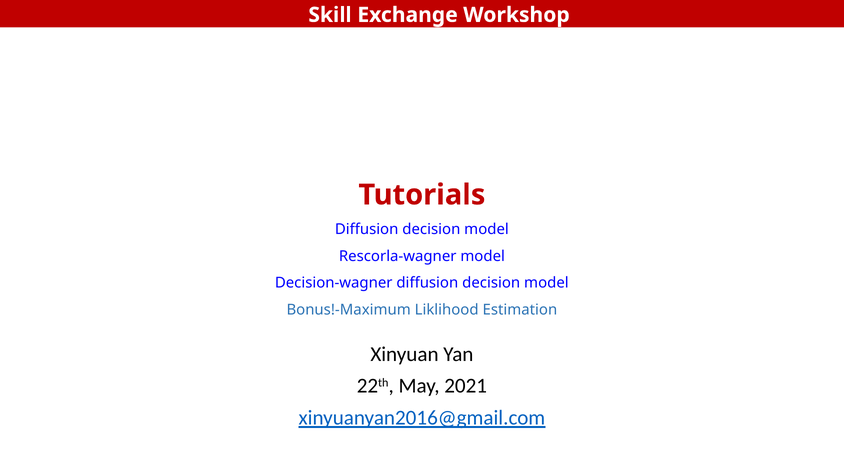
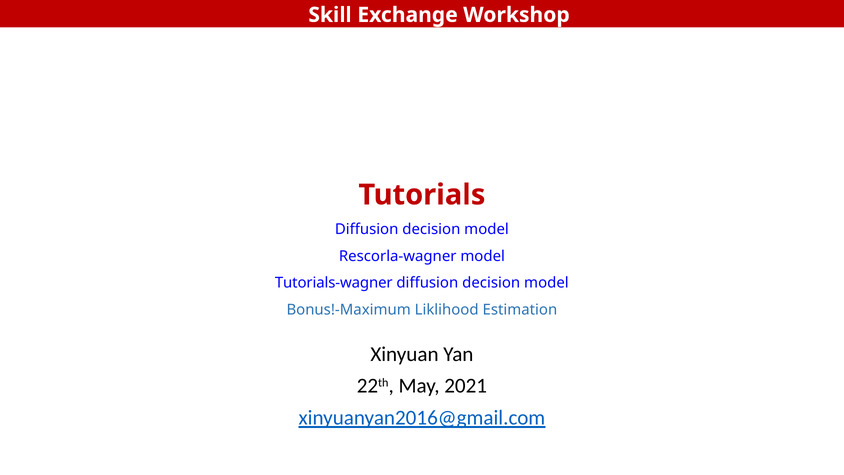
Decision-wagner: Decision-wagner -> Tutorials-wagner (334, 283)
